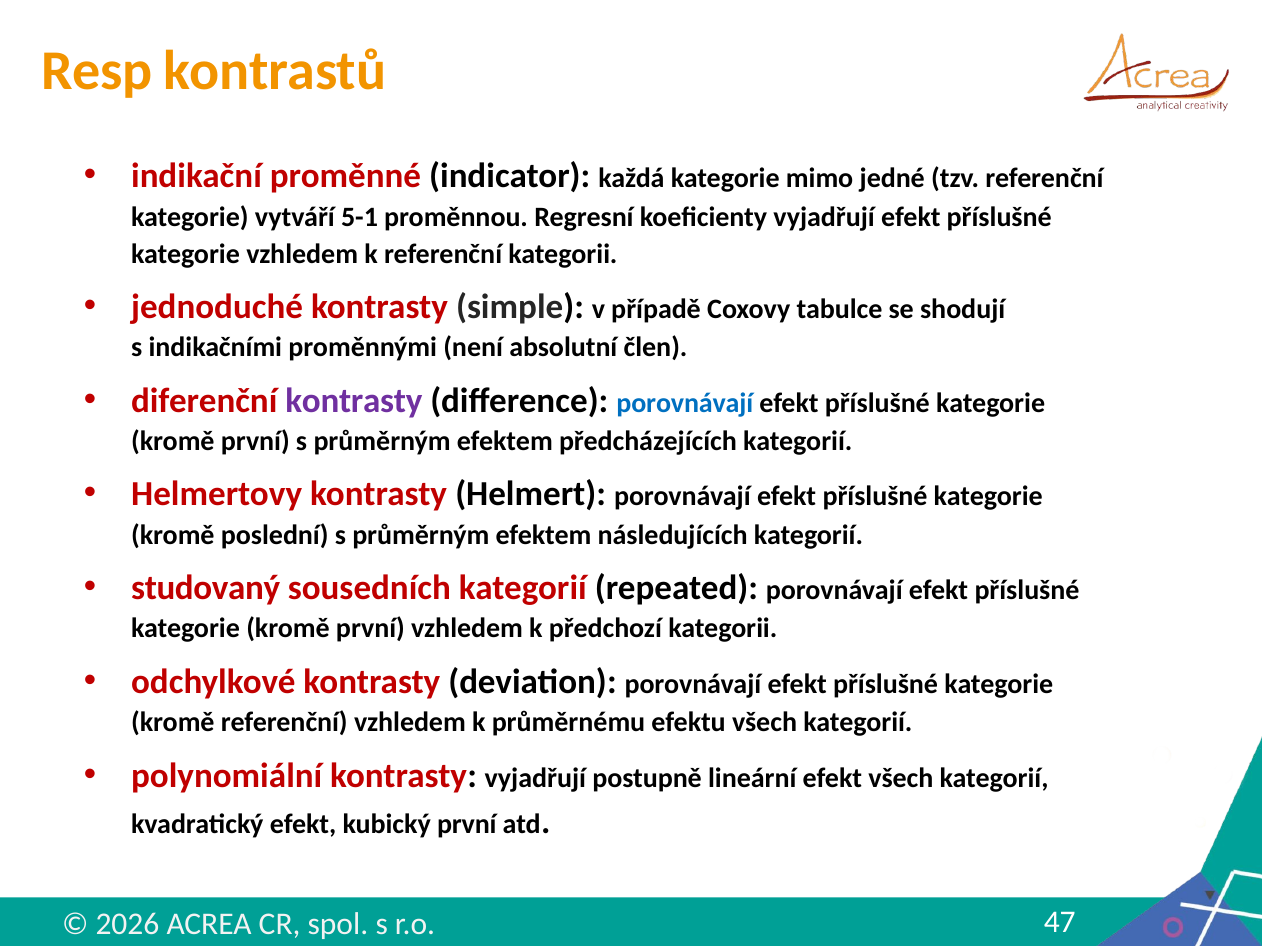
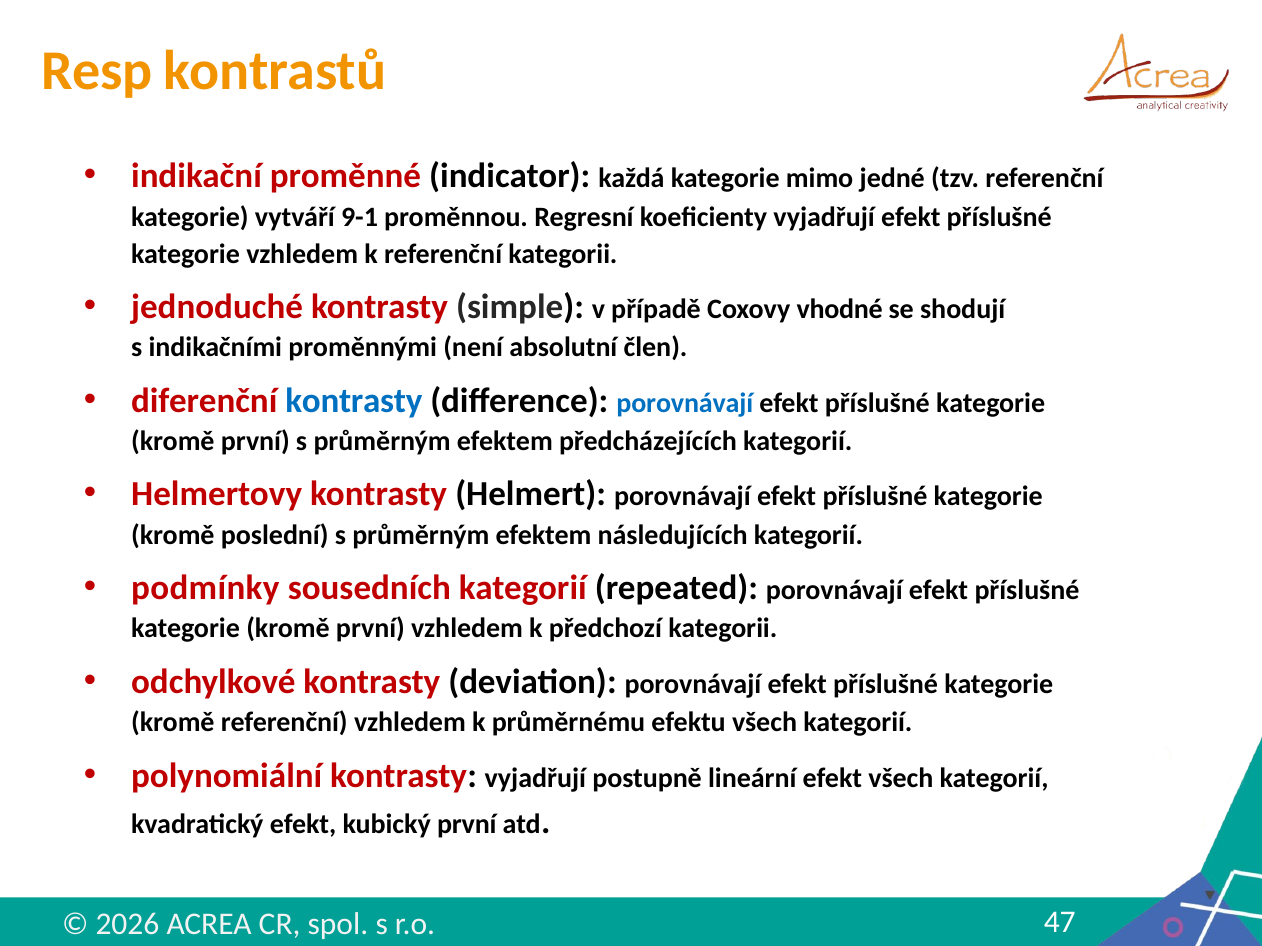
5-1: 5-1 -> 9-1 (360, 217)
tabulce: tabulce -> vhodné (840, 309)
kontrasty colour: purple -> blue (354, 401)
studovaný: studovaný -> podmínky (205, 588)
